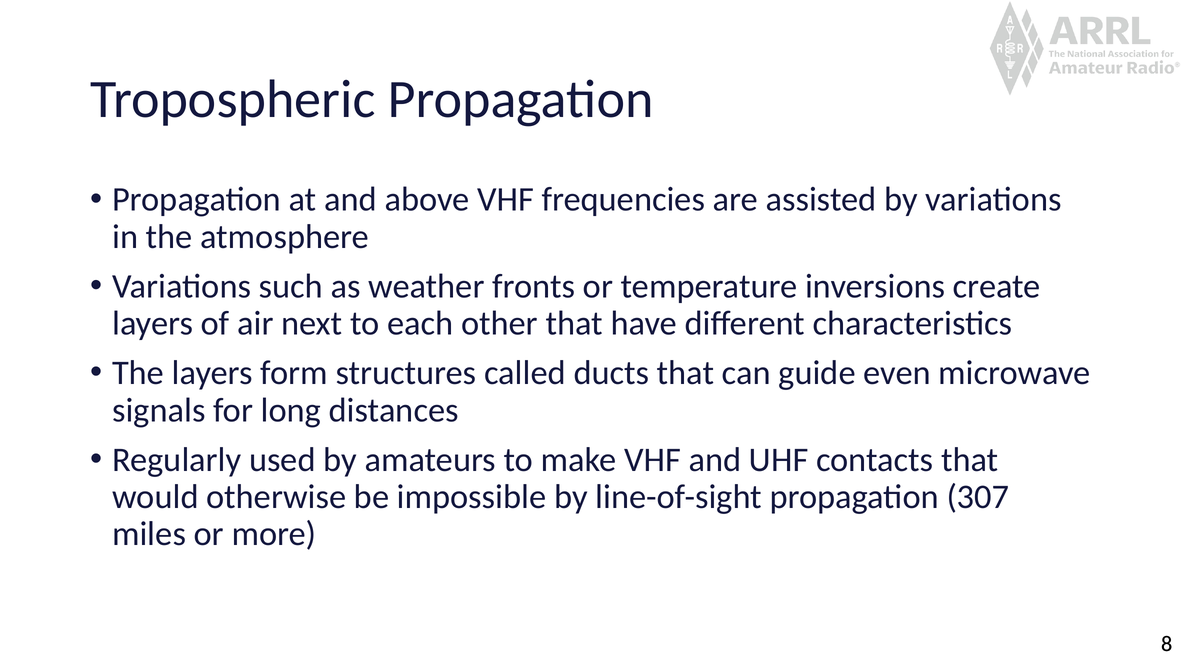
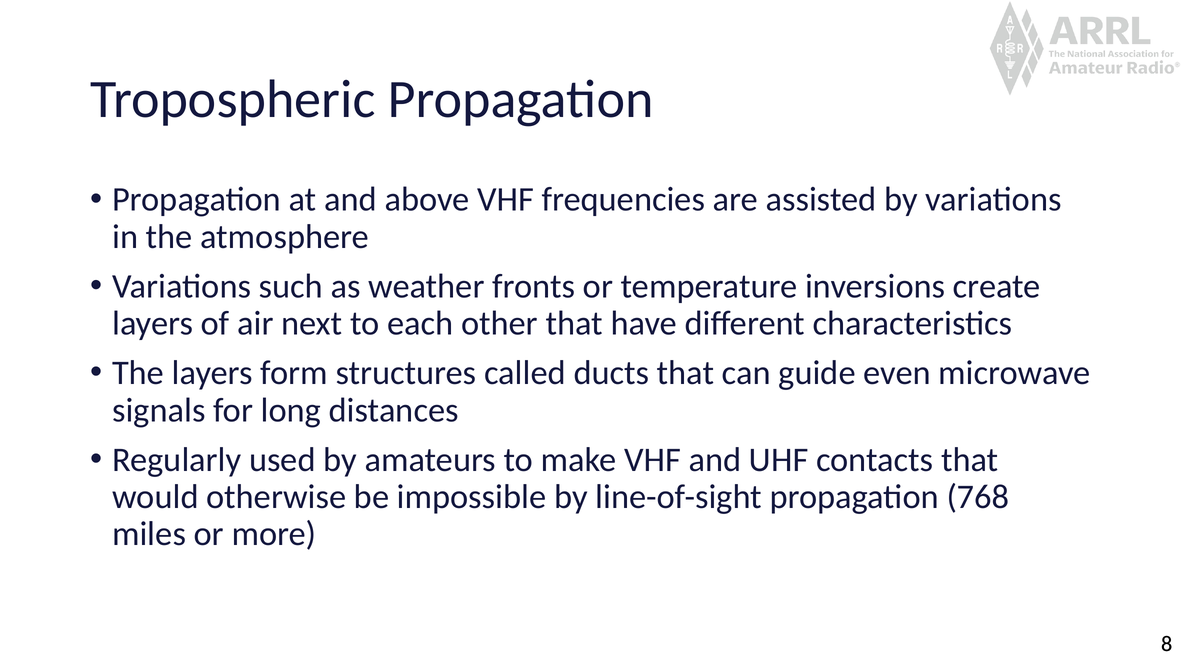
307: 307 -> 768 (978, 497)
